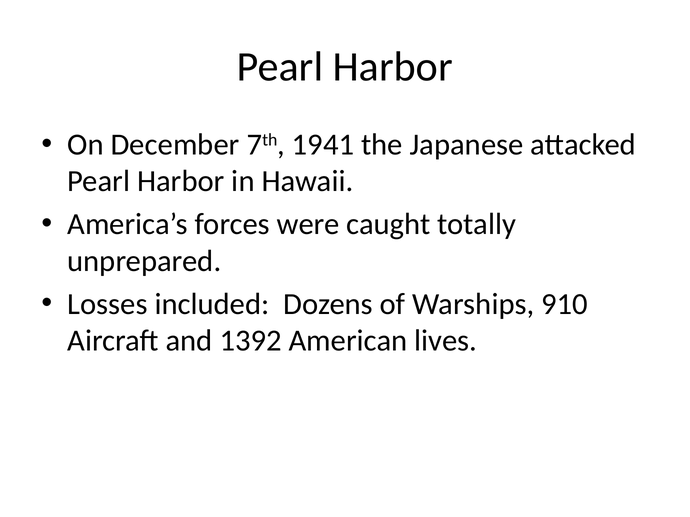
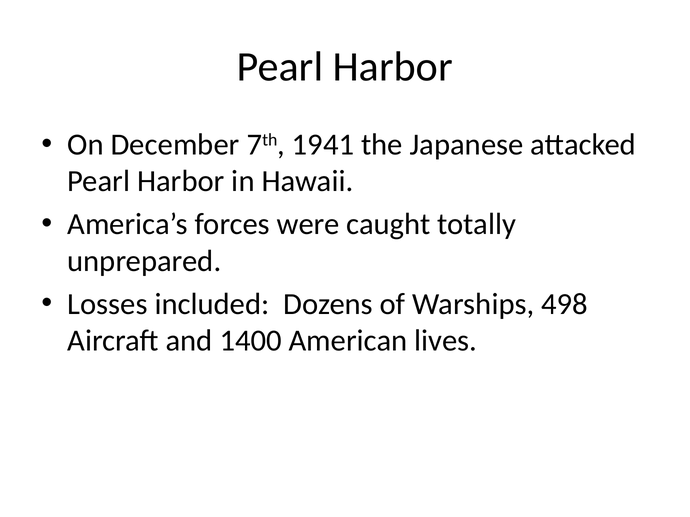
910: 910 -> 498 (564, 304)
1392: 1392 -> 1400 (251, 341)
